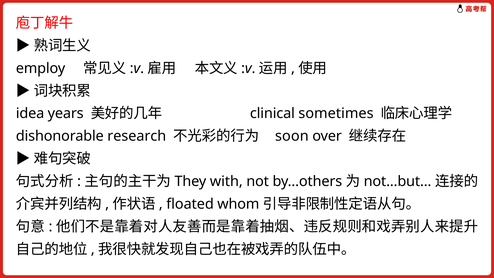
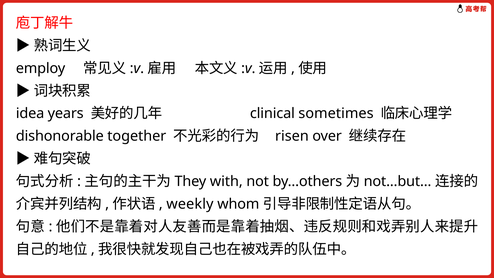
research: research -> together (137, 136)
soon: soon -> risen (292, 136)
floated: floated -> weekly (190, 204)
